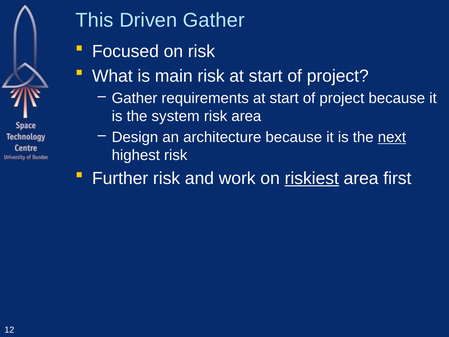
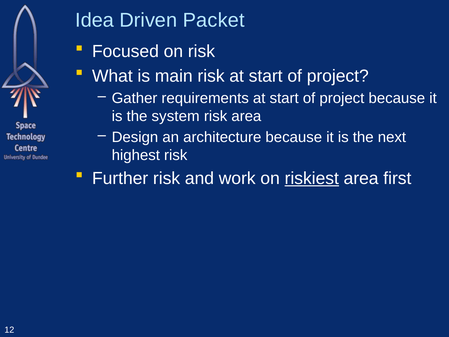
This: This -> Idea (95, 20)
Driven Gather: Gather -> Packet (214, 20)
next underline: present -> none (392, 137)
